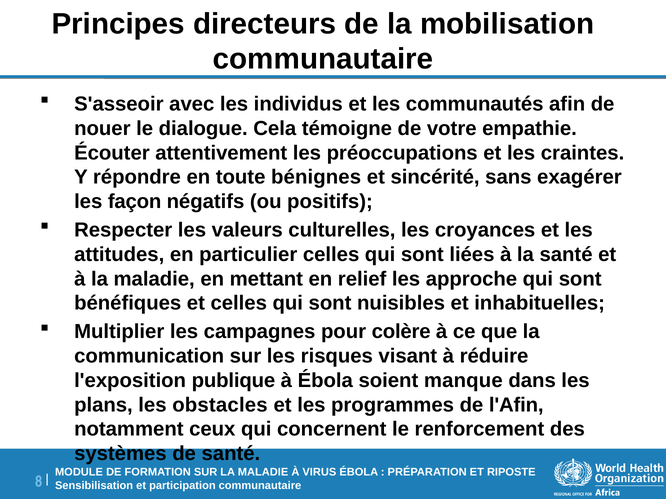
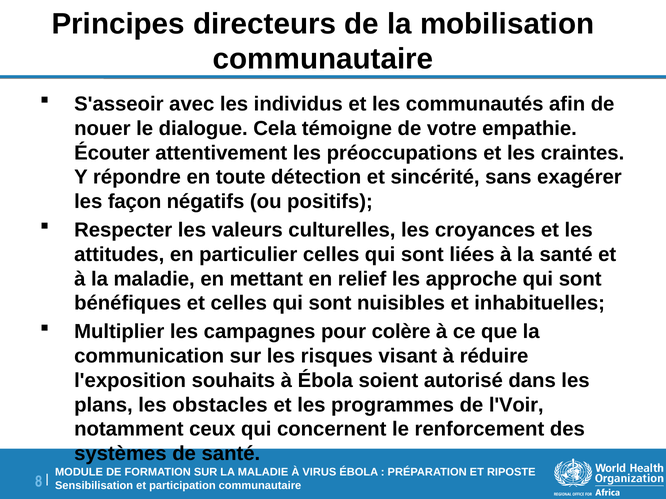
bénignes: bénignes -> détection (316, 177)
publique: publique -> souhaits (233, 381)
manque: manque -> autorisé (463, 381)
l'Afin: l'Afin -> l'Voir (516, 405)
